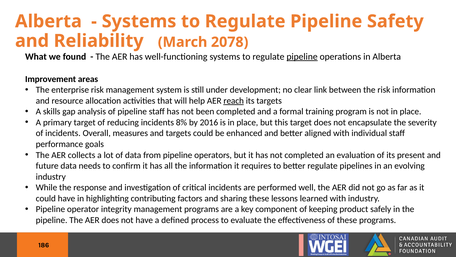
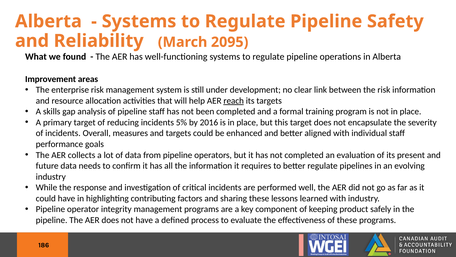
2078: 2078 -> 2095 (230, 42)
pipeline underline: present -> none (302, 56)
8%: 8% -> 5% (181, 122)
